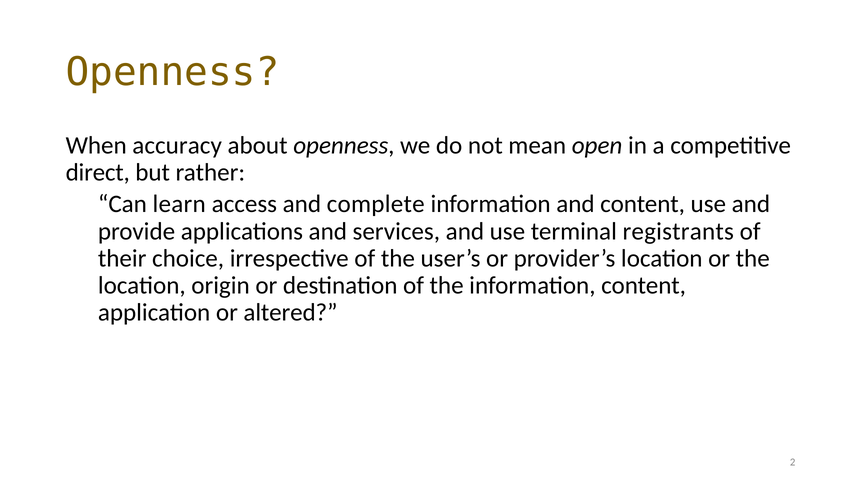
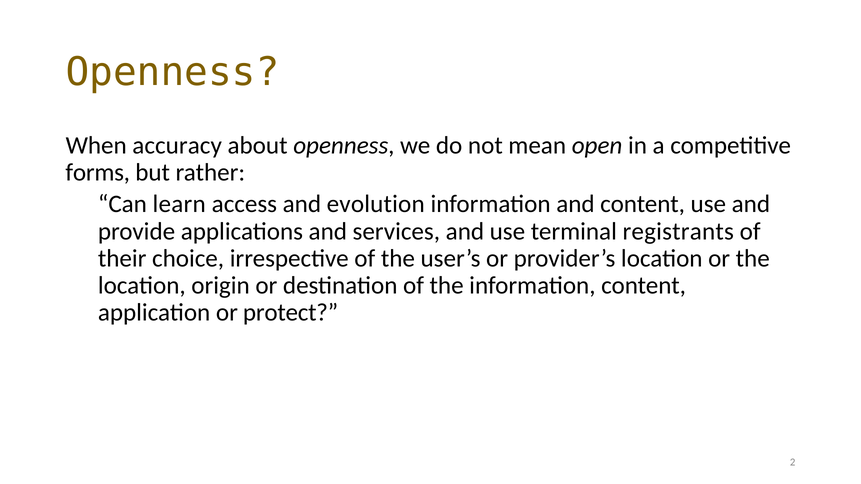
direct: direct -> forms (98, 173)
complete: complete -> evolution (376, 204)
altered: altered -> protect (291, 313)
